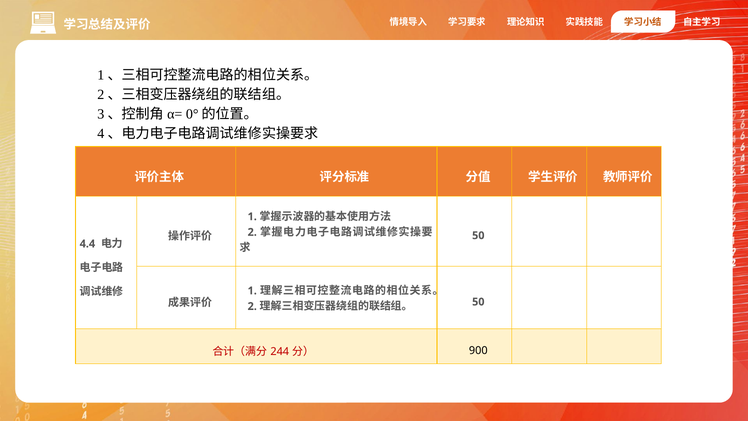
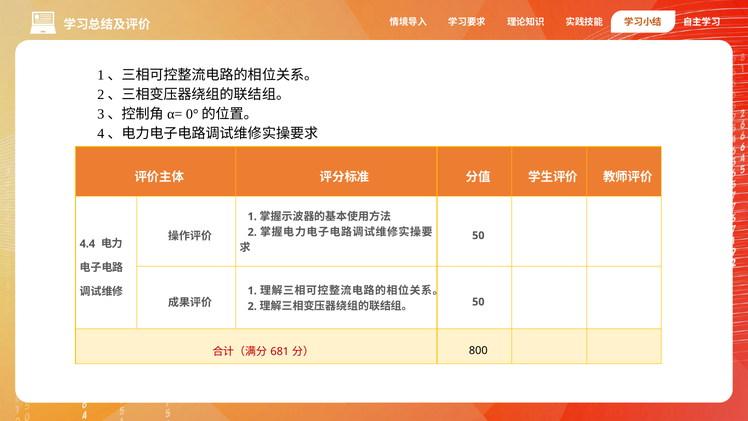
244: 244 -> 681 (280, 351)
900: 900 -> 800 (478, 351)
